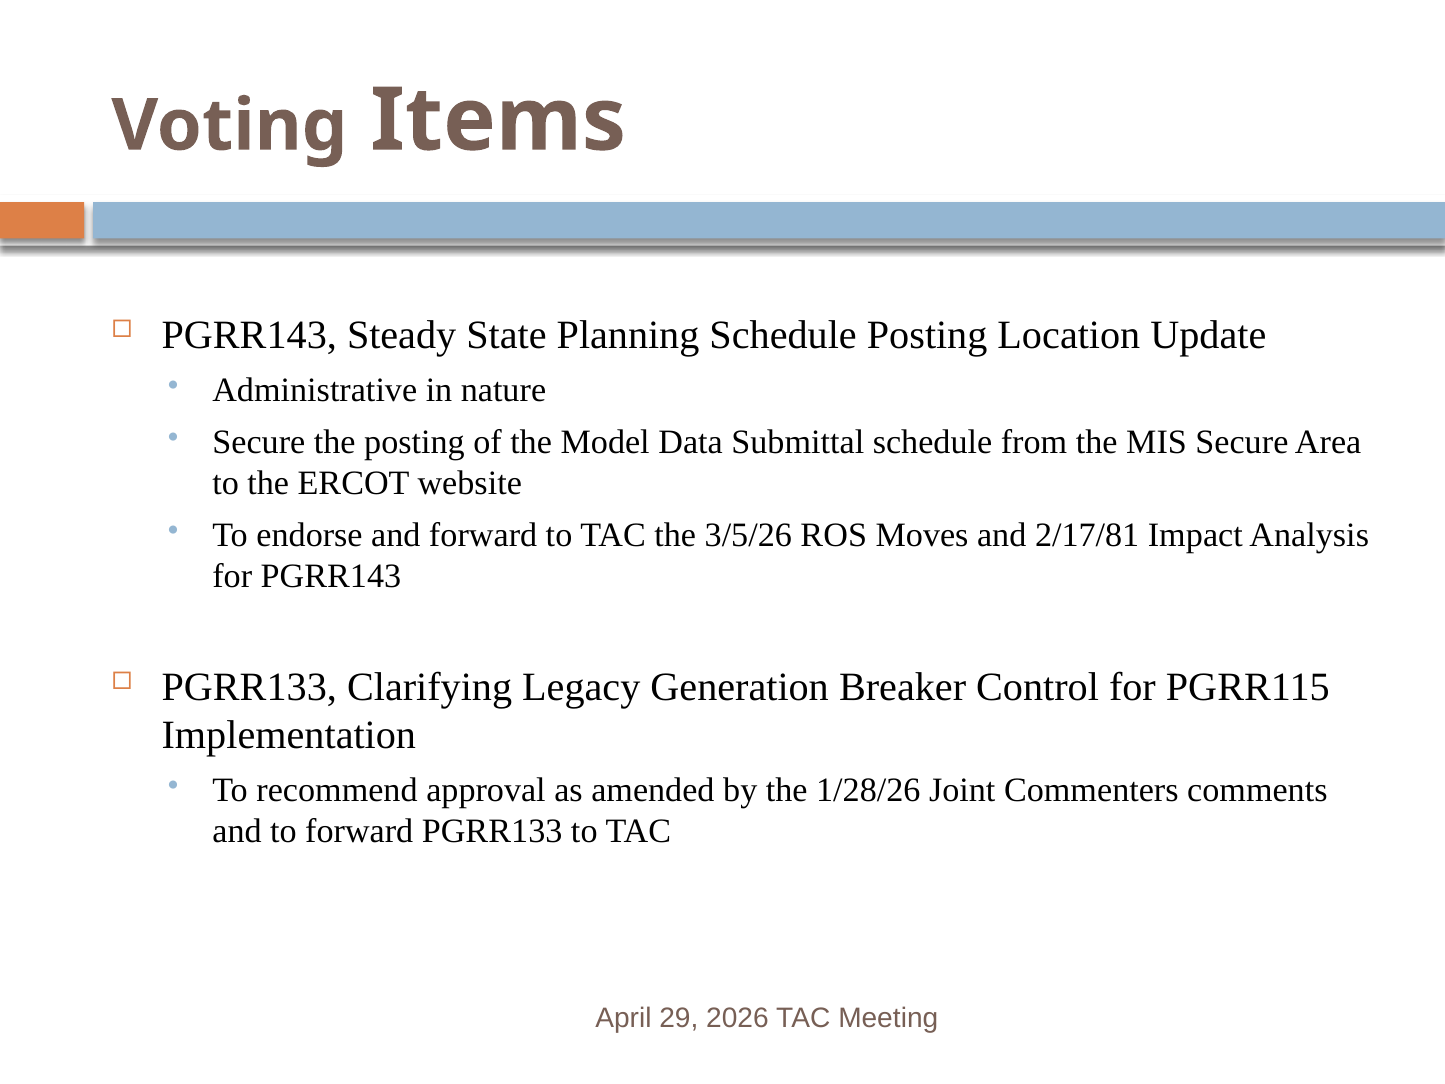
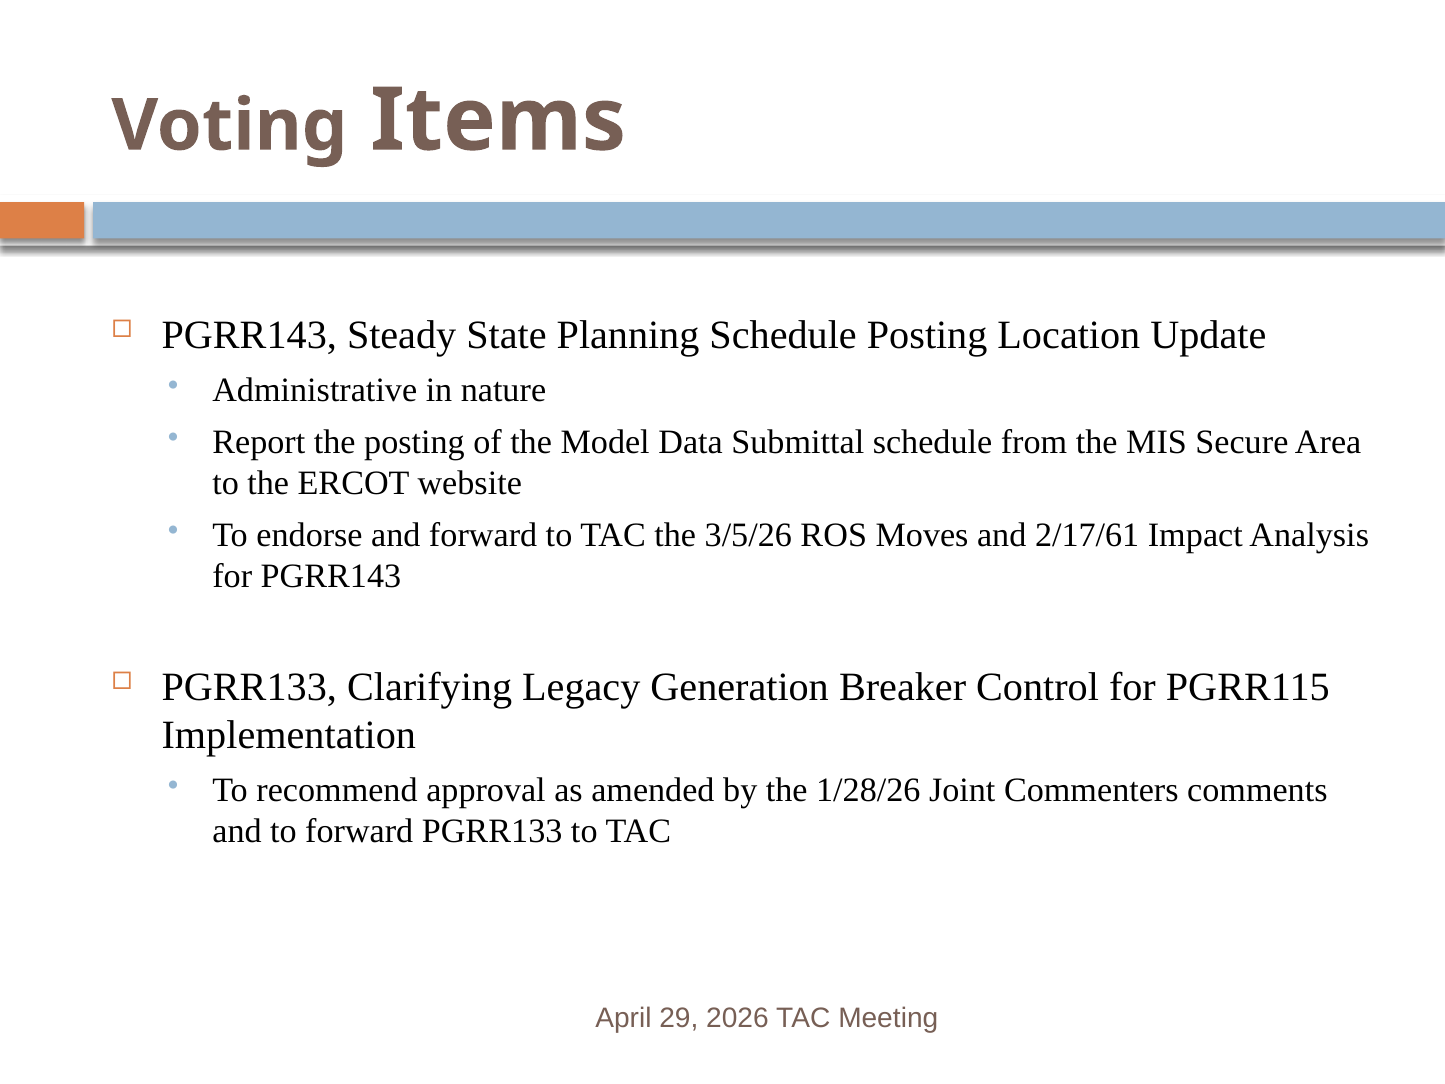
Secure: Secure -> Report (259, 442)
2/17/81: 2/17/81 -> 2/17/61 (1087, 535)
